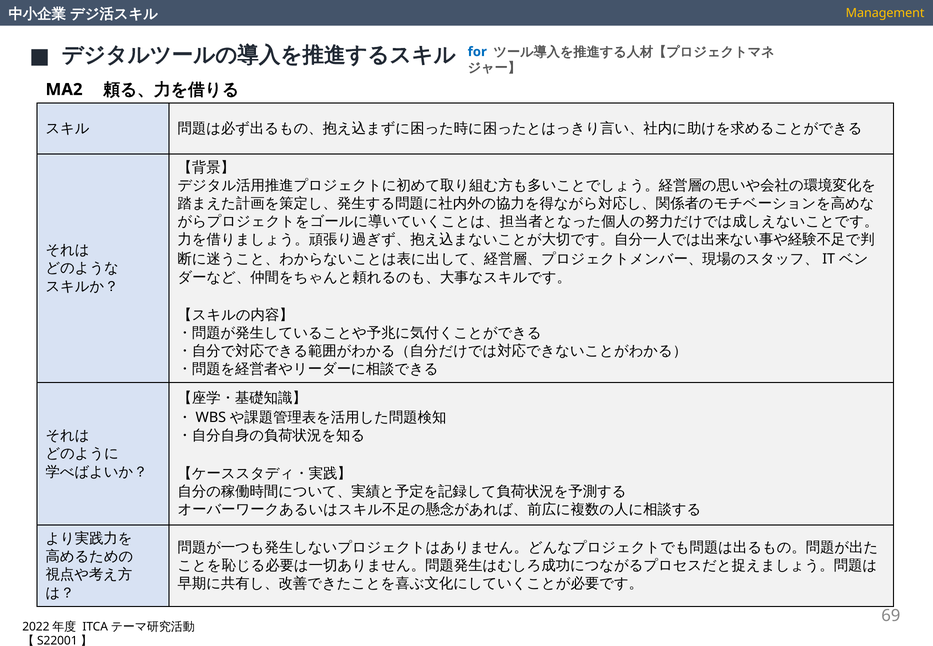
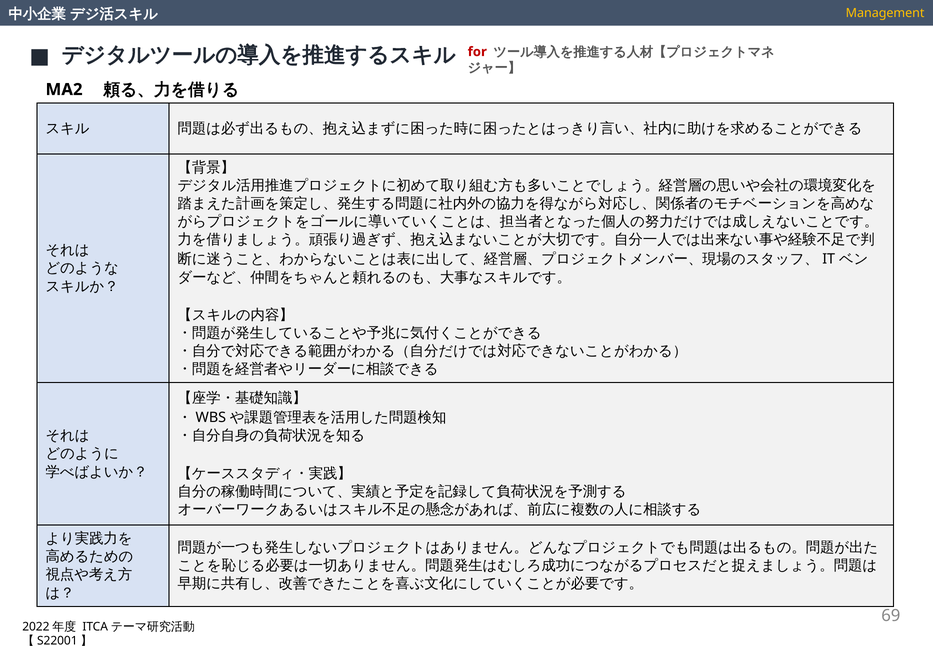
for colour: blue -> red (477, 52)
